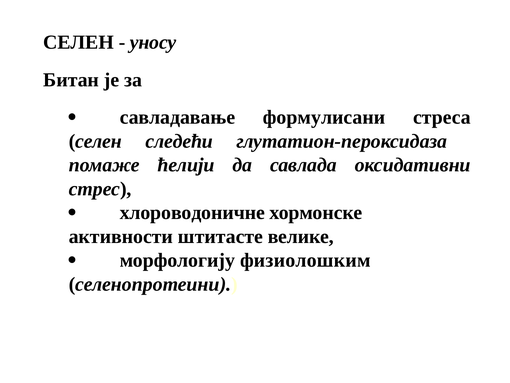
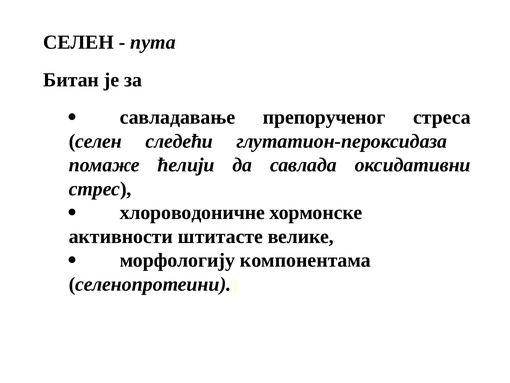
уносу: уносу -> пута (153, 42)
формулисани: формулисани -> препорученог (324, 117)
физиолошким: физиолошким -> компонентама (305, 260)
